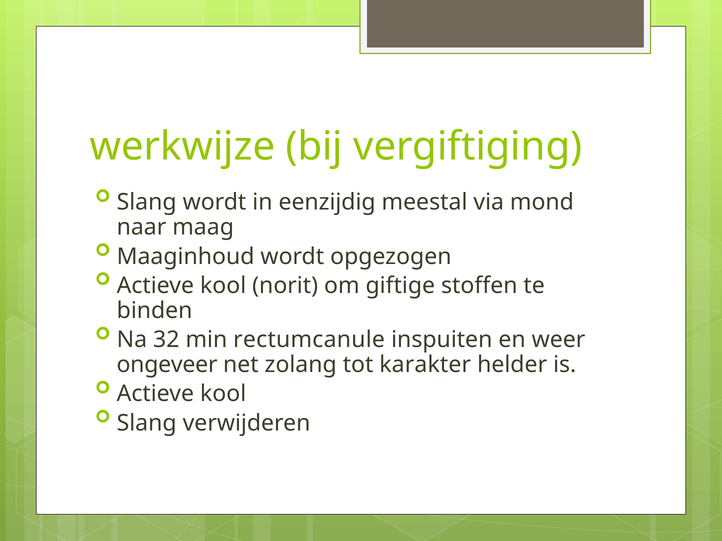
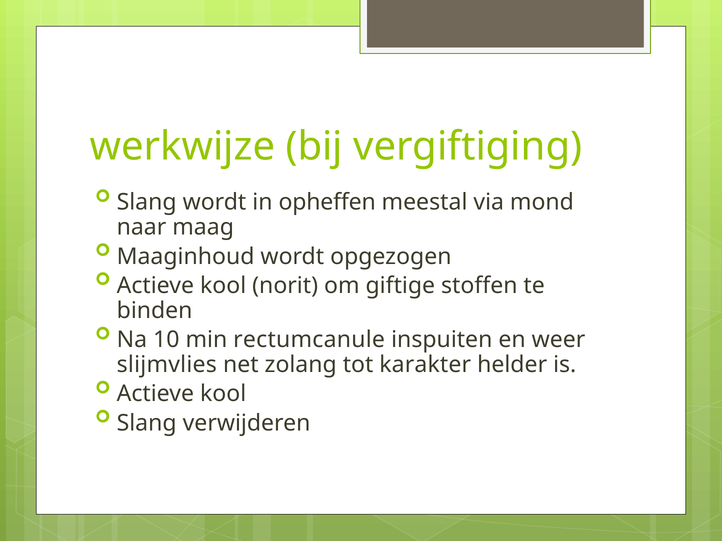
eenzijdig: eenzijdig -> opheffen (327, 203)
32: 32 -> 10 (166, 340)
ongeveer: ongeveer -> slijmvlies (167, 365)
